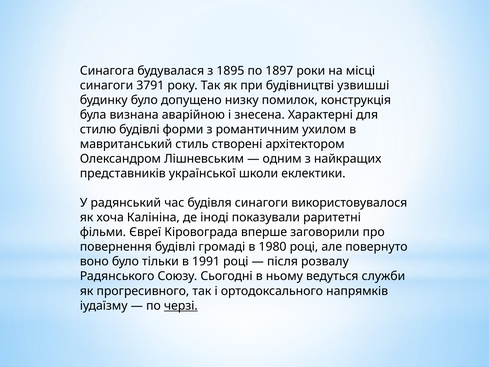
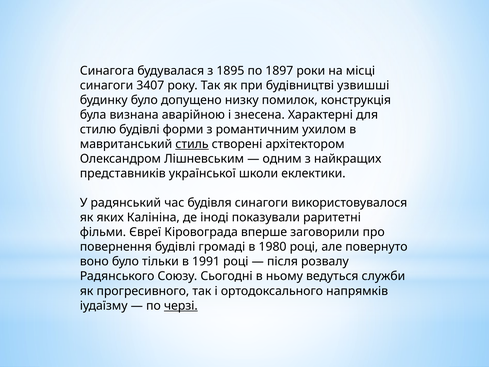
3791: 3791 -> 3407 (150, 85)
стиль underline: none -> present (192, 144)
хоча: хоча -> яких (110, 217)
